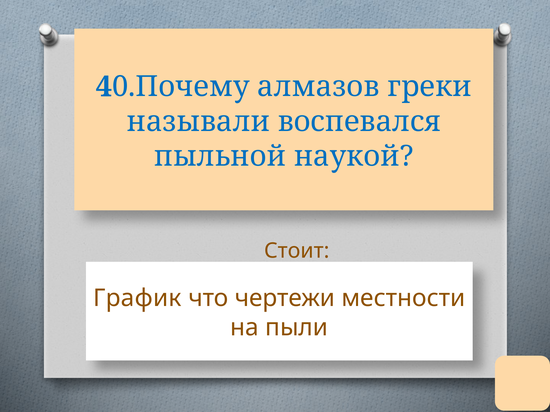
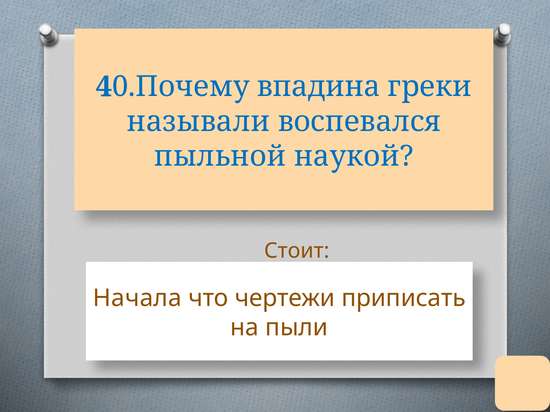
алмазов: алмазов -> впадина (319, 87)
График: График -> Начала (137, 299)
местности: местности -> приписать (404, 299)
